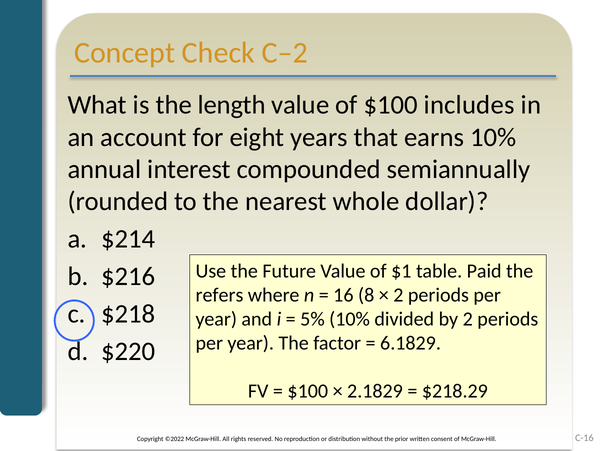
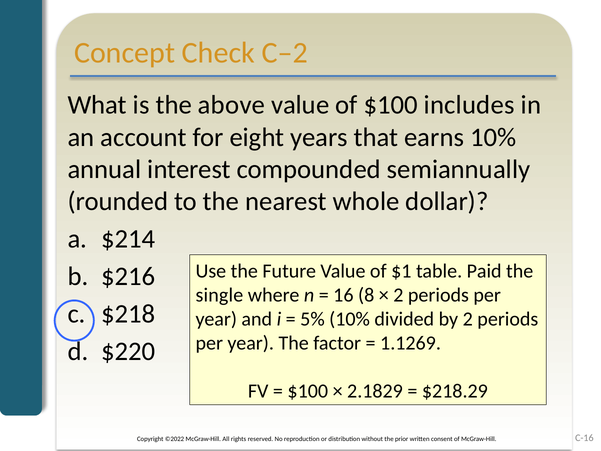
length: length -> above (232, 105)
refers: refers -> single (219, 295)
6.1829: 6.1829 -> 1.1269 (411, 343)
